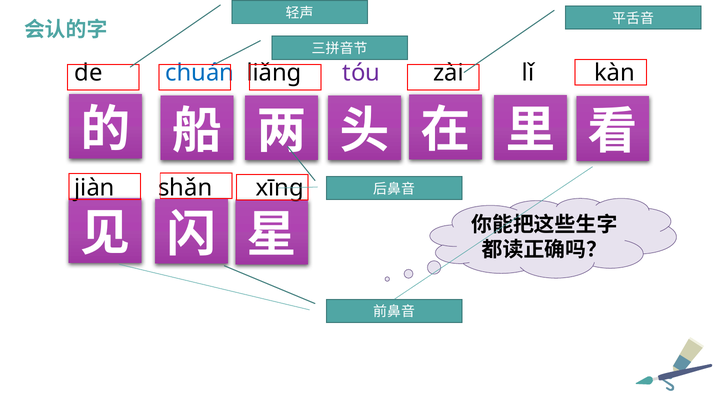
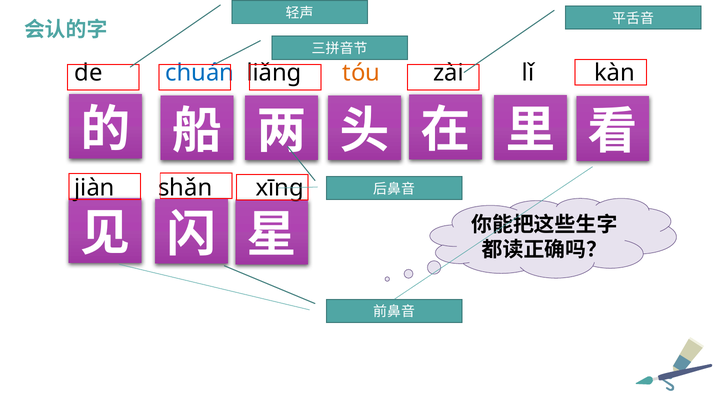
tóu colour: purple -> orange (361, 73)
